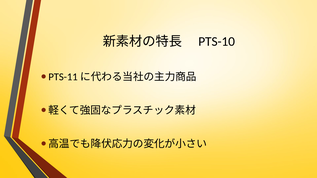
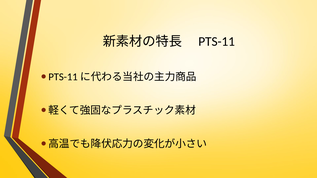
PTS-10: PTS-10 -> PTS-11 (217, 42)
